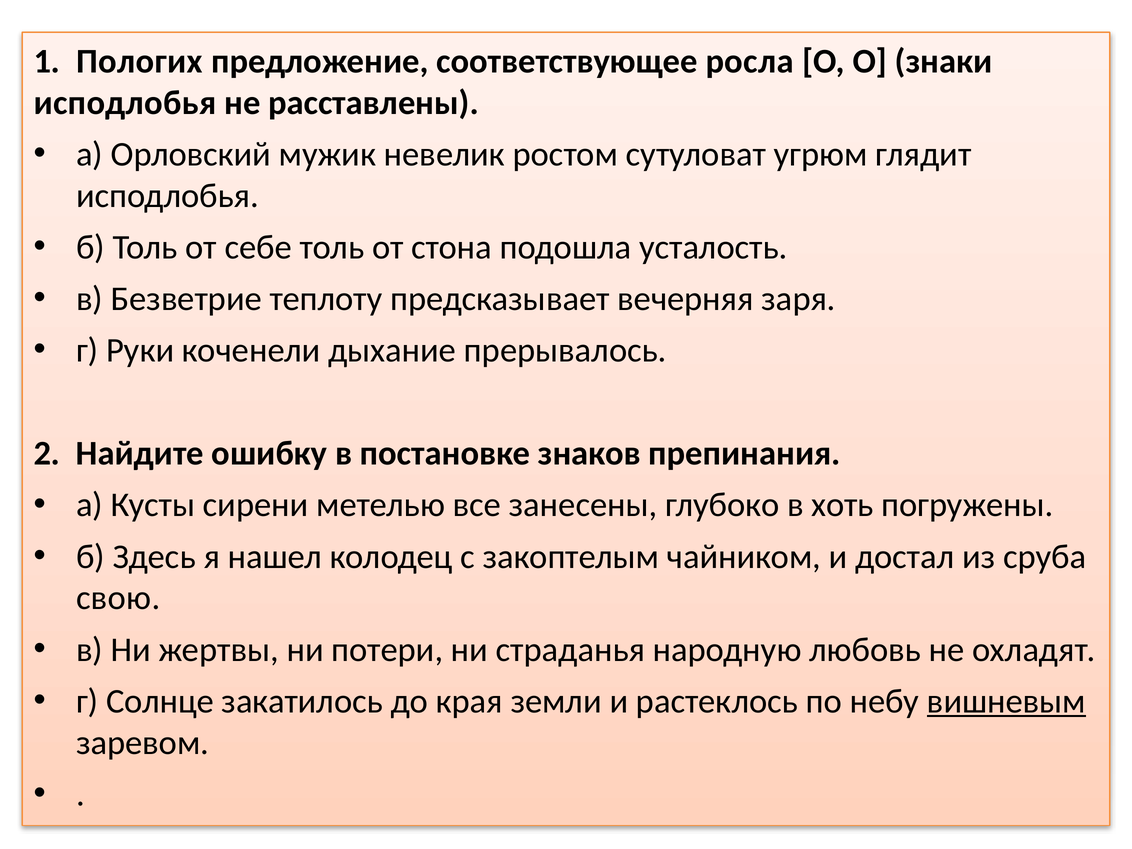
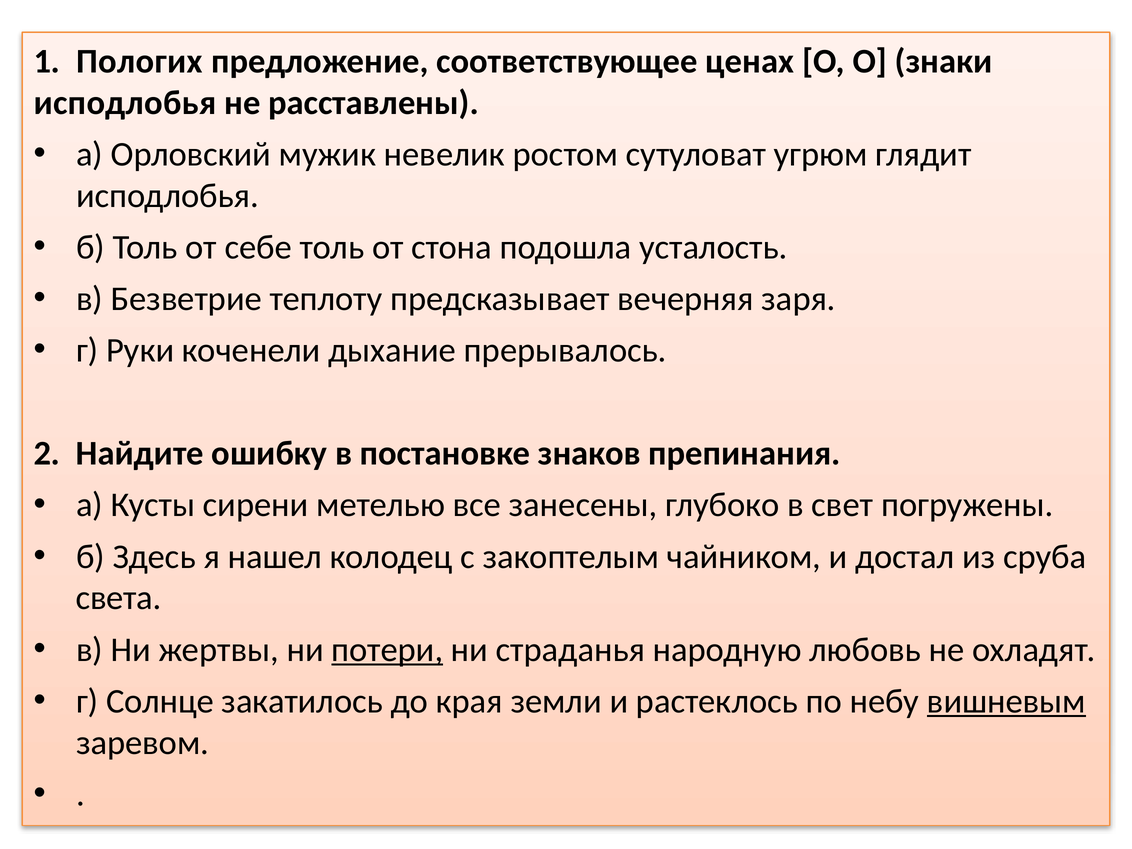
росла: росла -> ценах (750, 61)
хоть: хоть -> свет (842, 505)
свою: свою -> света (119, 598)
потери underline: none -> present (387, 650)
